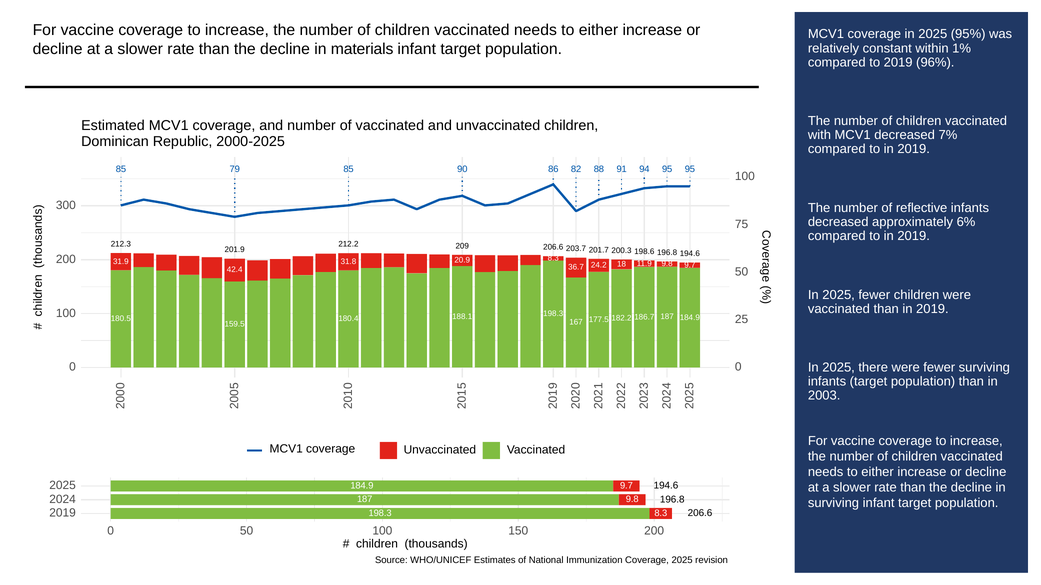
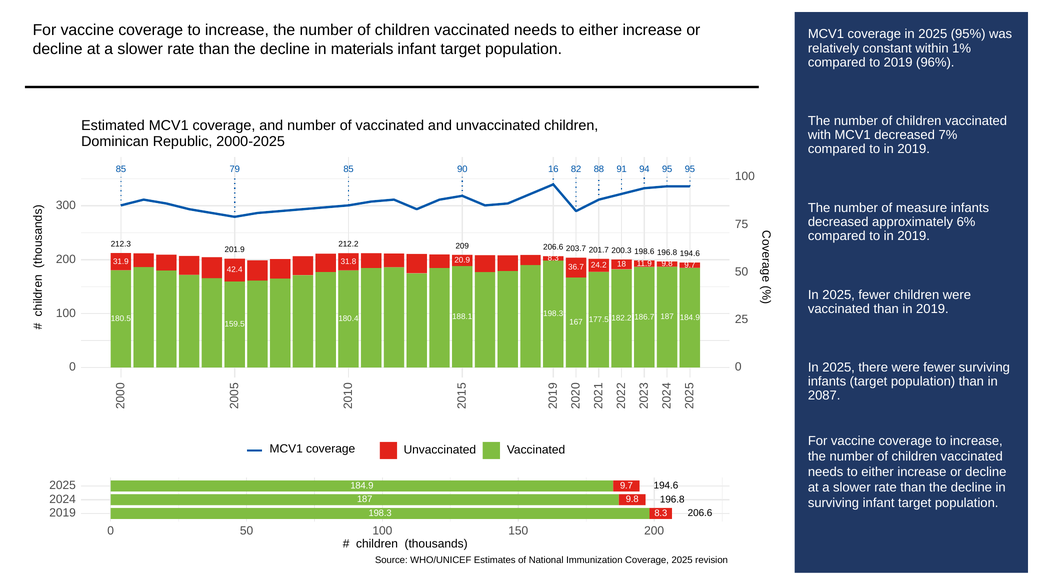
86: 86 -> 16 (553, 169)
reflective: reflective -> measure (922, 208)
2003: 2003 -> 2087 (824, 396)
